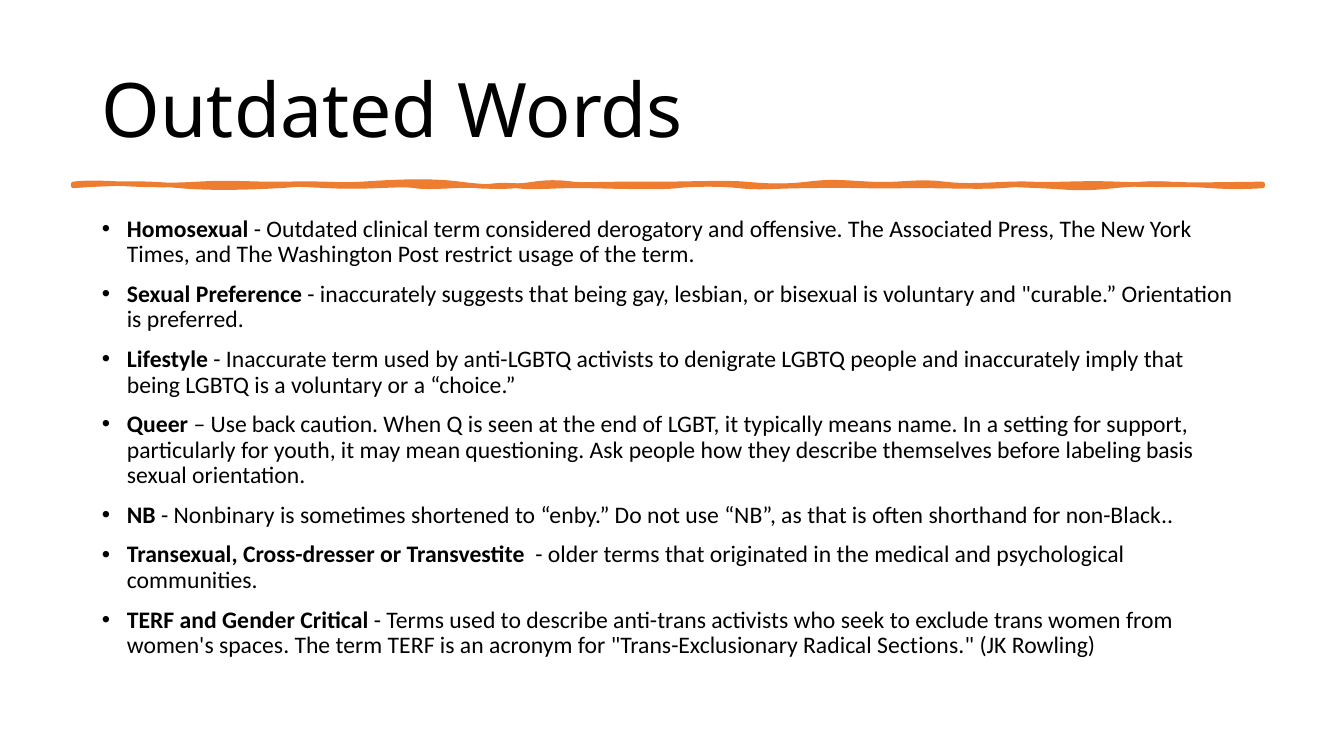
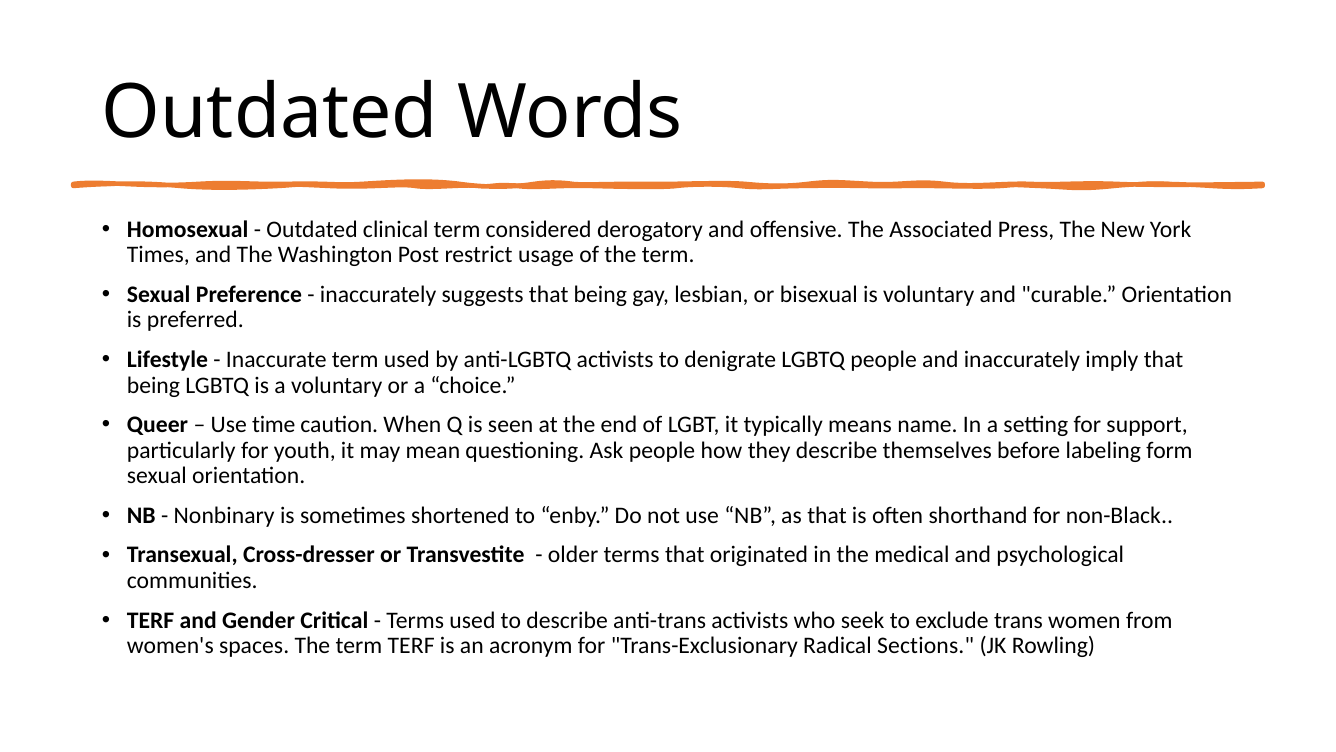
back: back -> time (274, 424)
basis: basis -> form (1169, 450)
